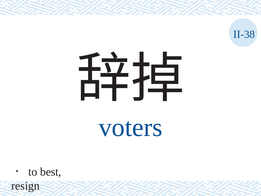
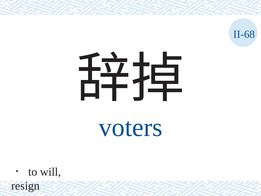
II-38: II-38 -> II-68 (244, 34)
best: best -> will (51, 172)
